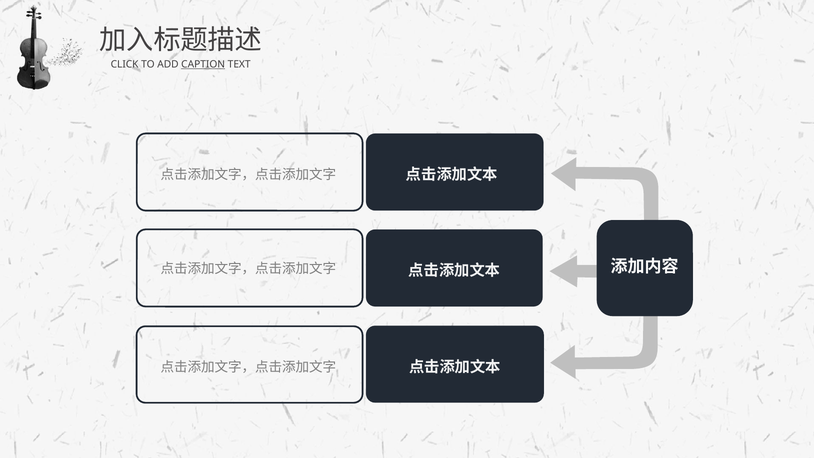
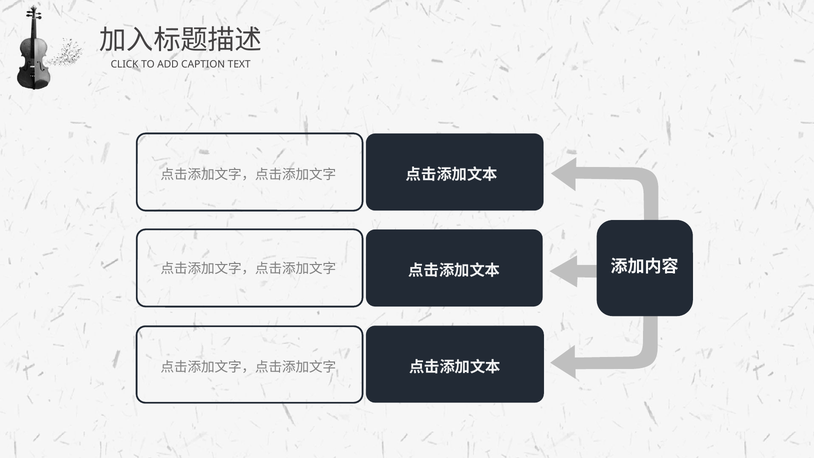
CAPTION underline: present -> none (203, 64)
